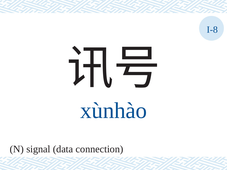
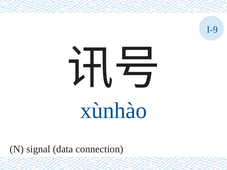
I-8: I-8 -> I-9 (212, 30)
